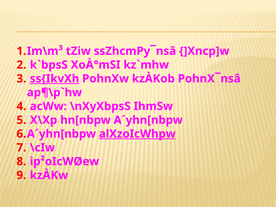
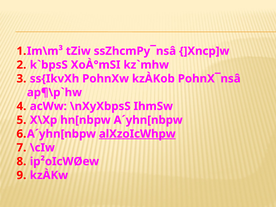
ss{IkvXh underline: present -> none (55, 79)
